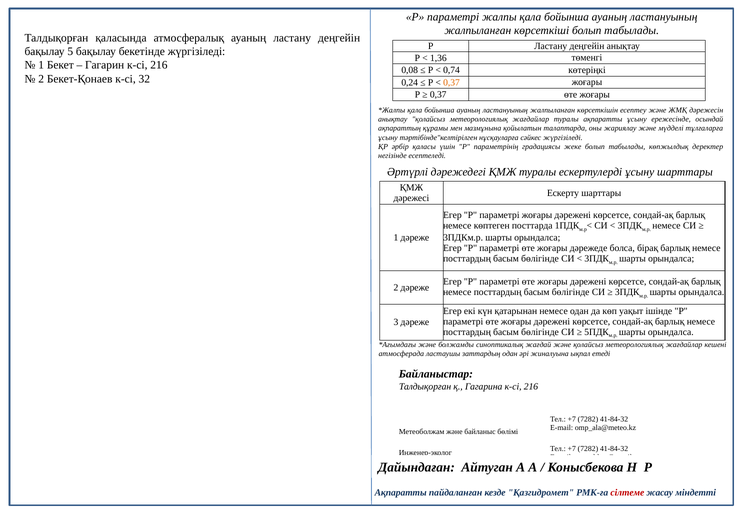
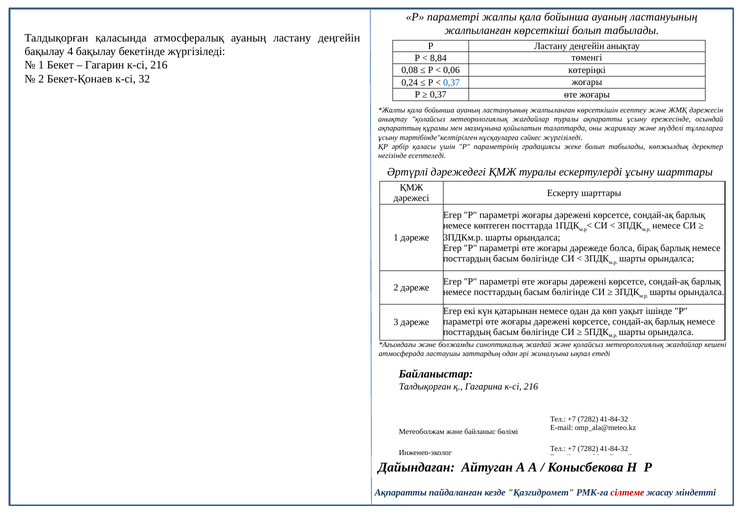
5: 5 -> 4 (70, 52)
1,36: 1,36 -> 8,84 (438, 58)
0,74: 0,74 -> 0,06 (452, 70)
0,37 colour: orange -> blue (452, 83)
